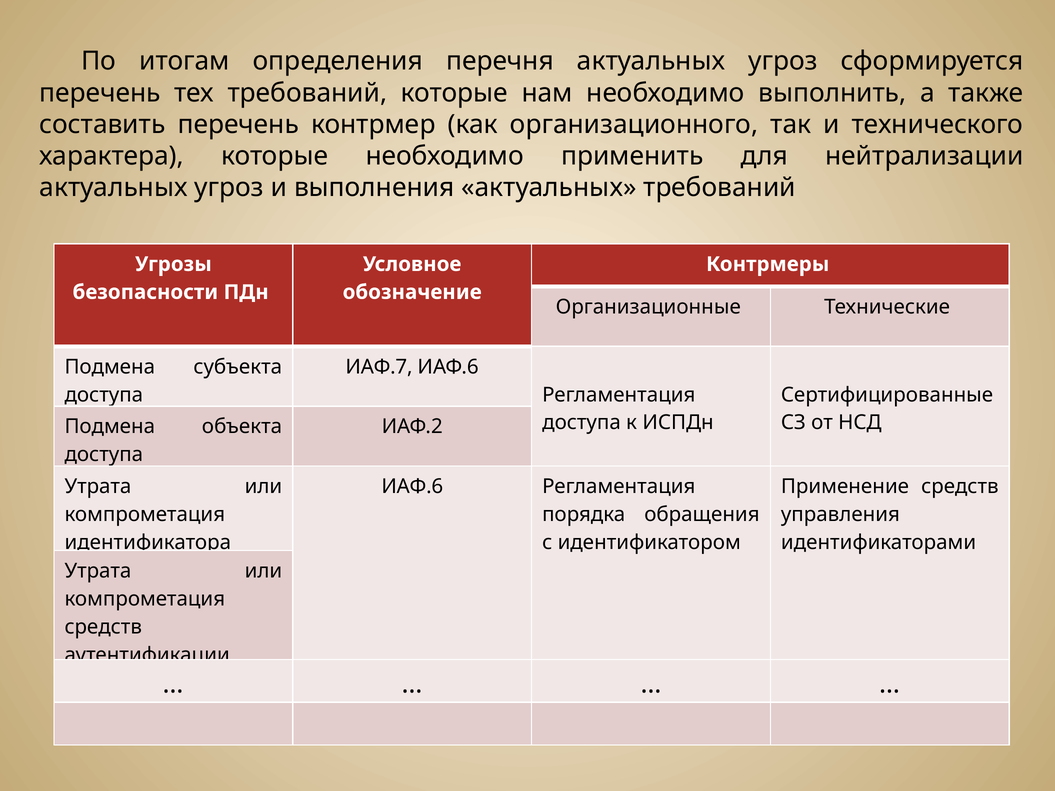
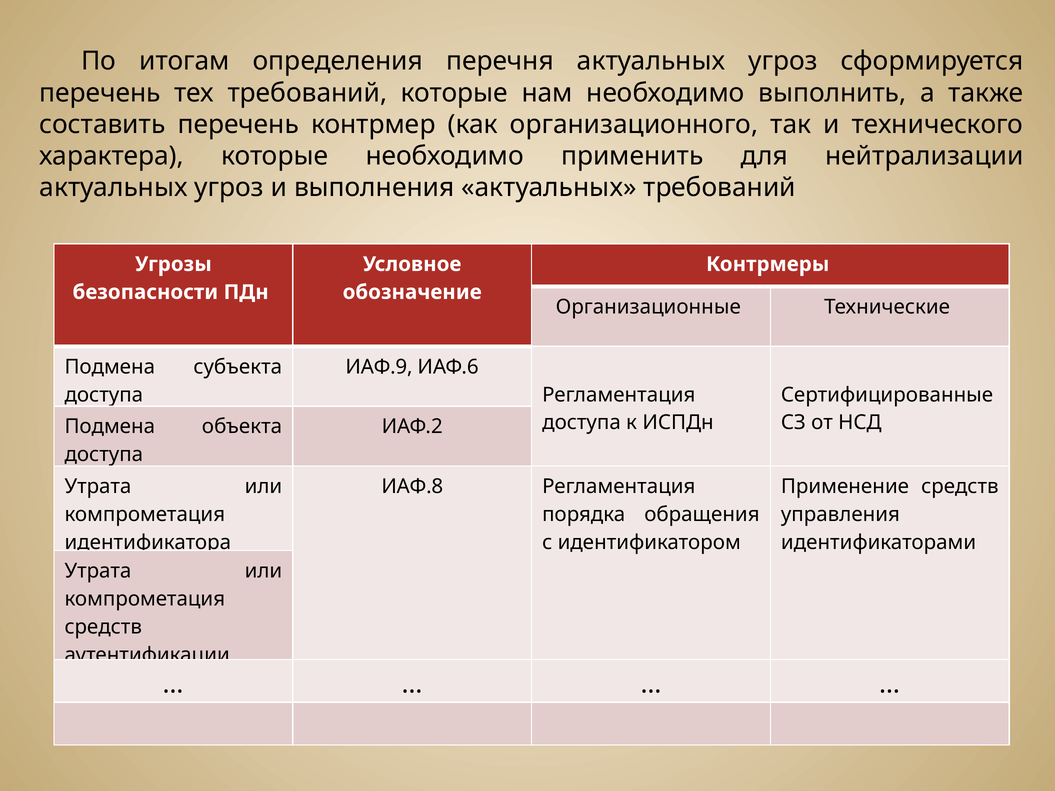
ИАФ.7: ИАФ.7 -> ИАФ.9 (379, 367)
ИАФ.6: ИАФ.6 -> ИАФ.8 (412, 487)
